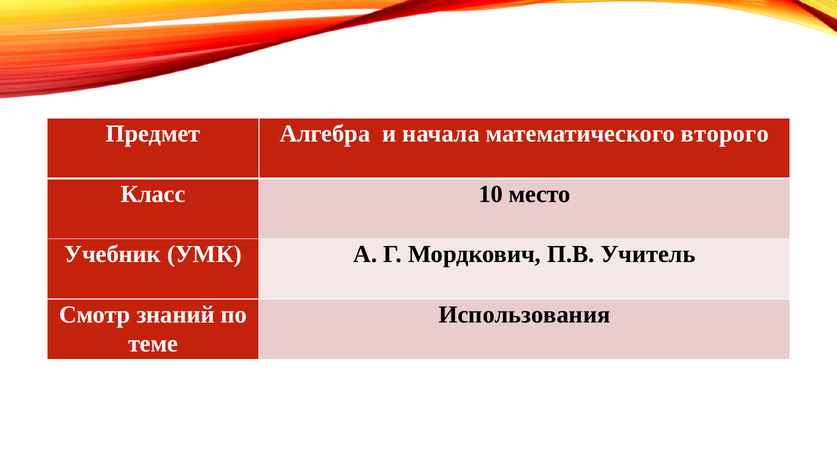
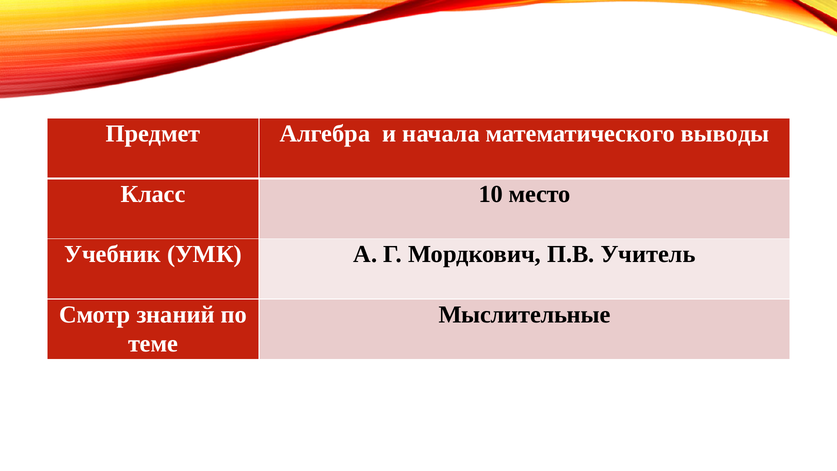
второго: второго -> выводы (725, 134)
Использования: Использования -> Мыслительные (525, 315)
